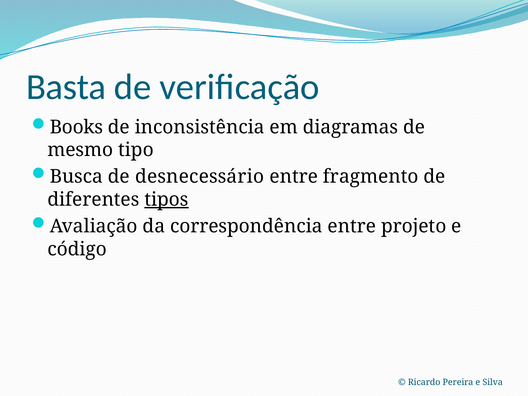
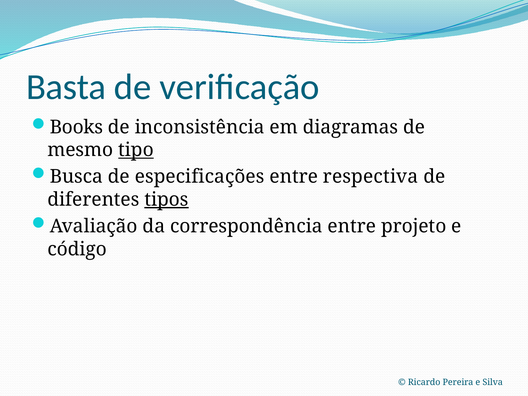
tipo underline: none -> present (136, 150)
desnecessário: desnecessário -> especificações (200, 177)
fragmento: fragmento -> respectiva (371, 177)
